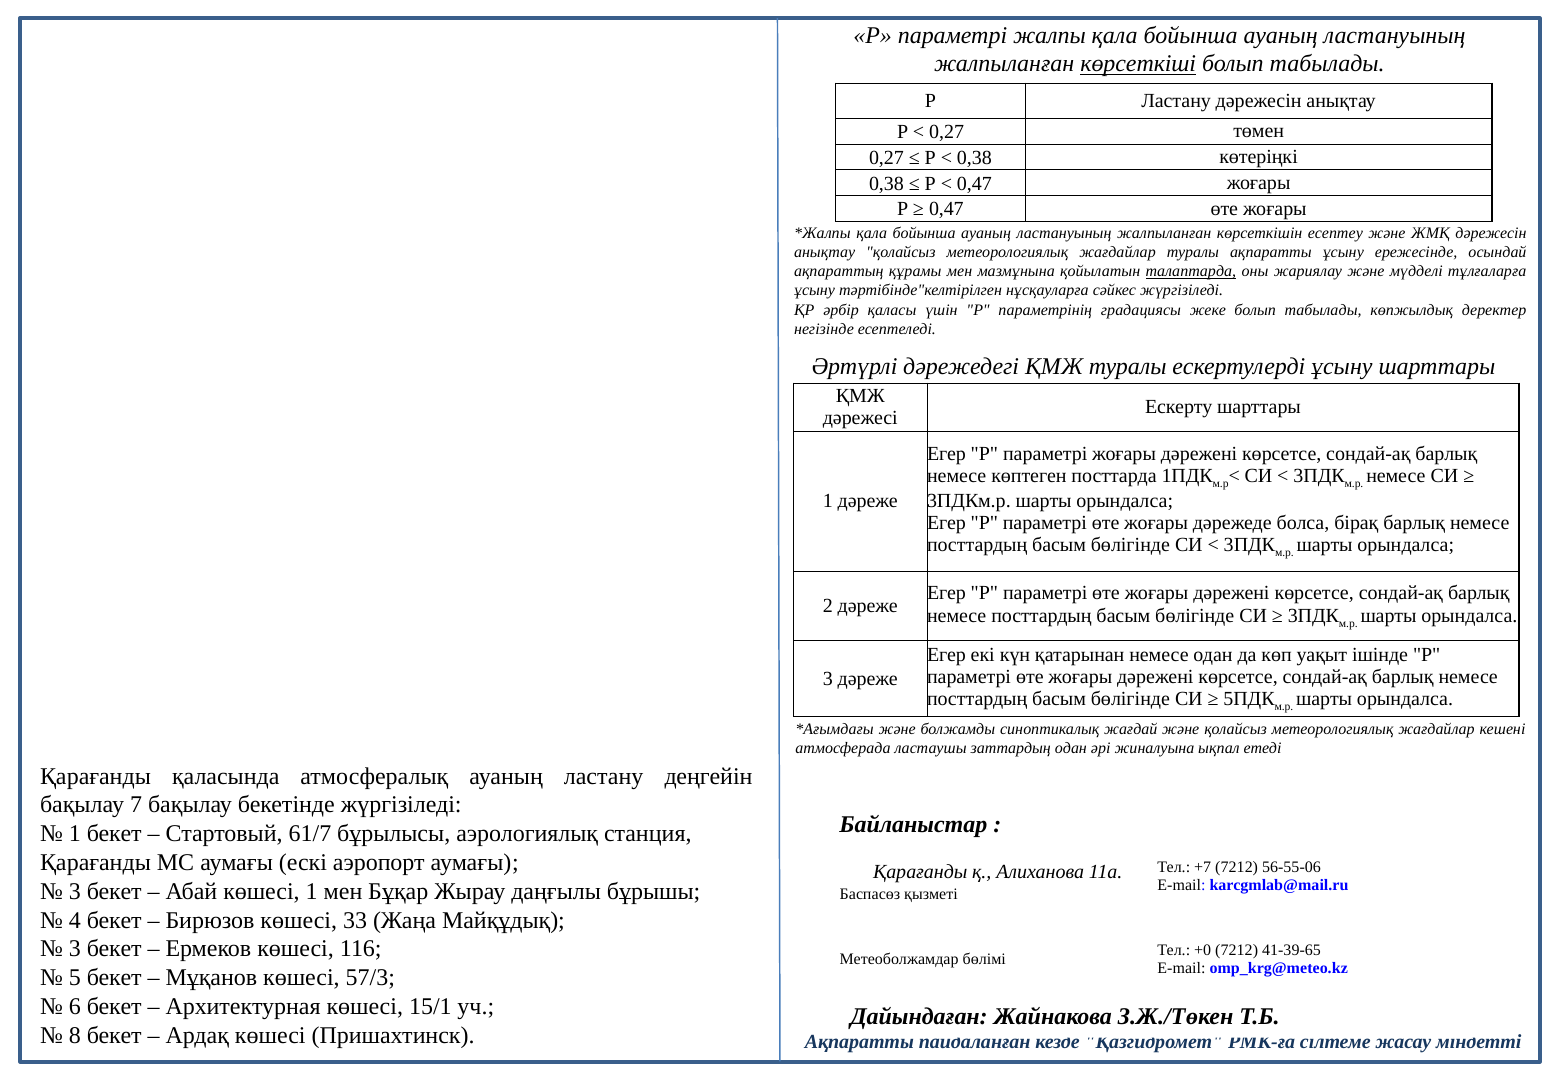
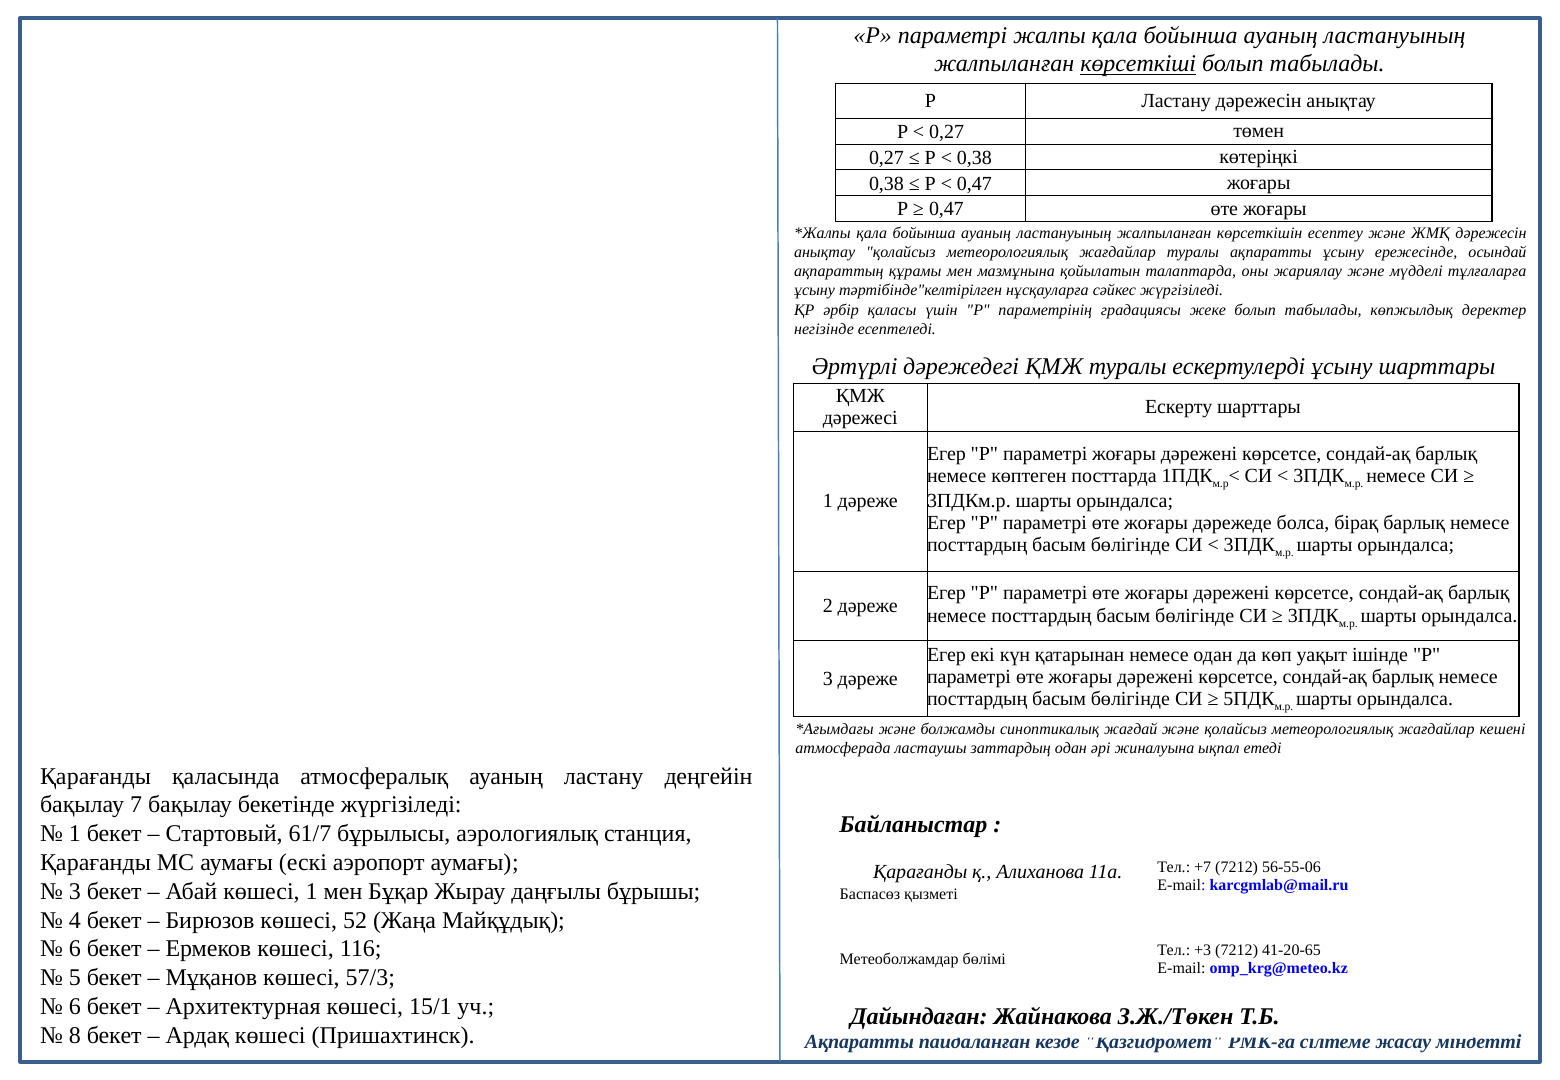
талаптарда underline: present -> none (1191, 271)
33: 33 -> 52 (355, 920)
3: 3 -> 6 (75, 949)
+0: +0 -> +3 (1203, 950)
41-39-65: 41-39-65 -> 41-20-65 (1292, 950)
